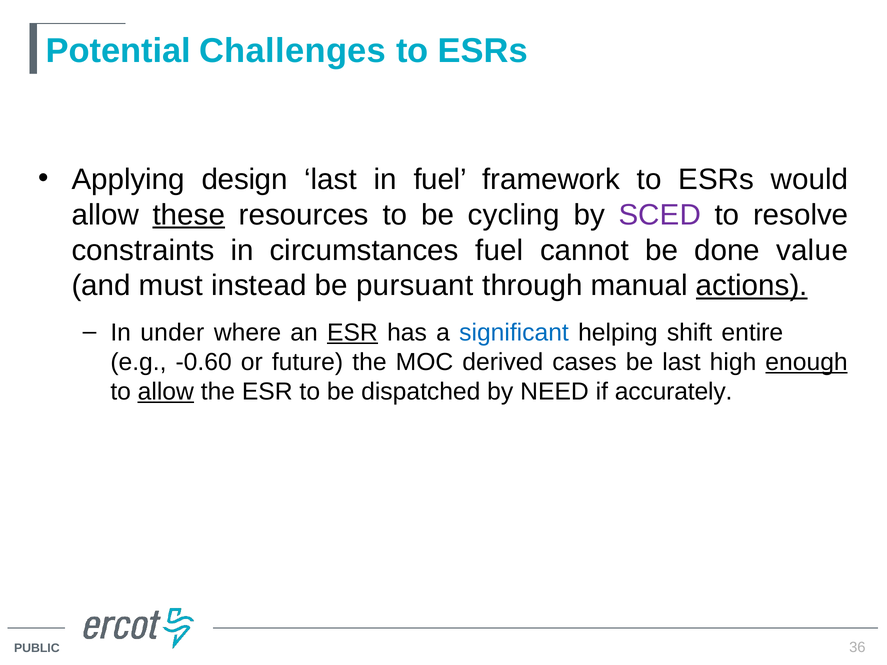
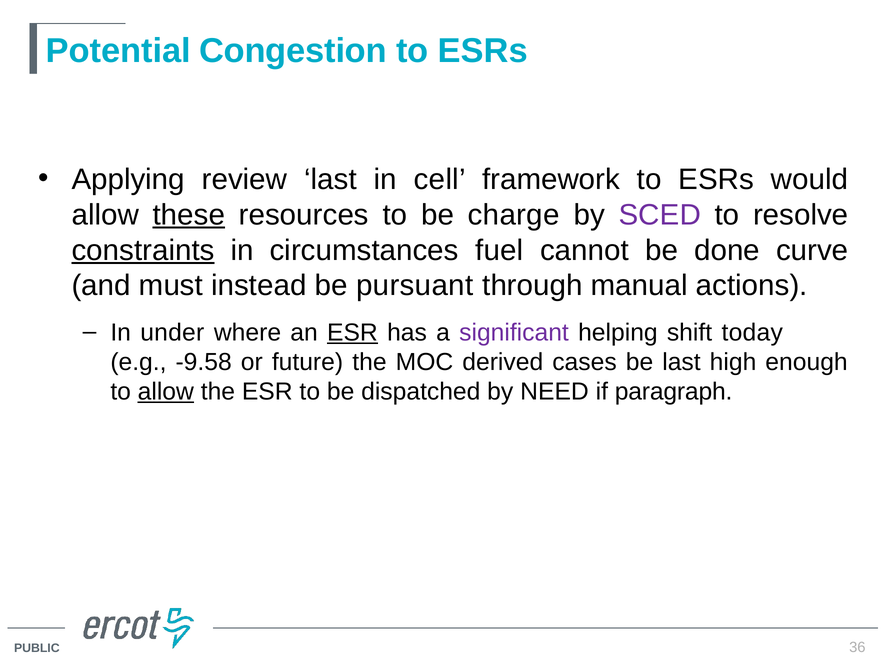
Challenges: Challenges -> Congestion (293, 51)
design: design -> review (245, 179)
in fuel: fuel -> cell (440, 179)
cycling: cycling -> charge (514, 215)
constraints underline: none -> present (143, 250)
value: value -> curve (812, 250)
actions underline: present -> none (752, 286)
significant colour: blue -> purple (514, 333)
entire: entire -> today (752, 333)
-0.60: -0.60 -> -9.58 (204, 362)
enough underline: present -> none (807, 362)
accurately: accurately -> paragraph (674, 392)
